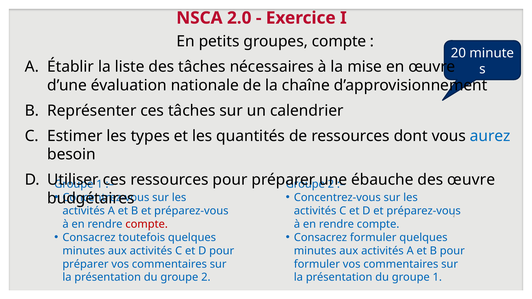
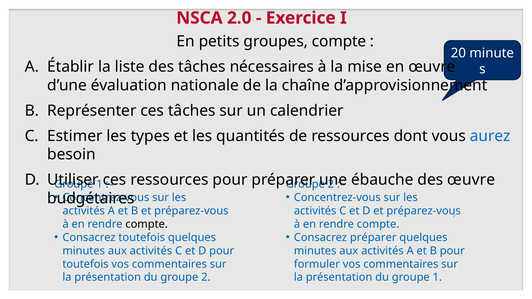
compte colour: red -> black (147, 224)
Consacrez formuler: formuler -> préparer (373, 238)
préparer: préparer -> toutefois (85, 264)
